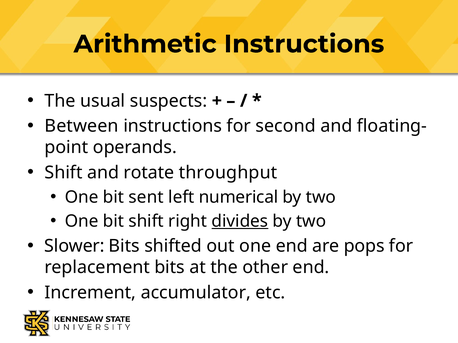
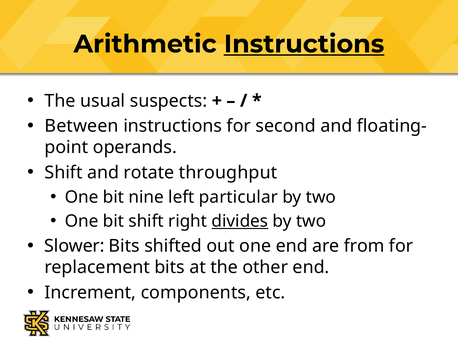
Instructions underline: none -> present (304, 44)
sent: sent -> nine (146, 197)
numerical: numerical -> particular (238, 197)
pops: pops -> from (364, 246)
accumulator: accumulator -> components (196, 293)
